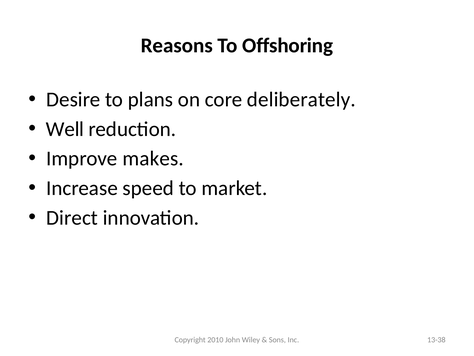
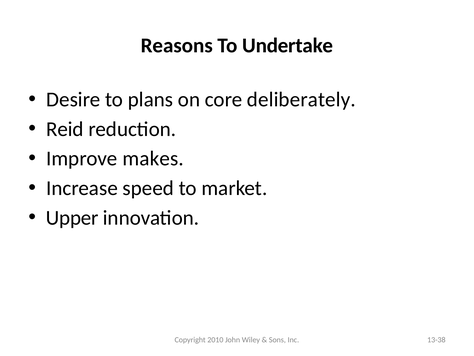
Offshoring: Offshoring -> Undertake (288, 45)
Well: Well -> Reid (65, 129)
Direct: Direct -> Upper (72, 217)
